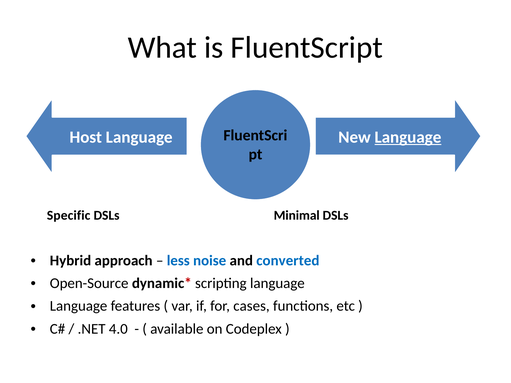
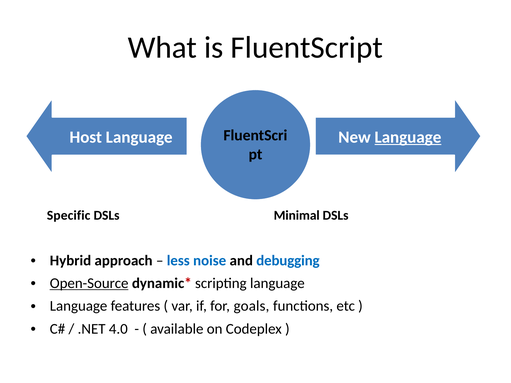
converted: converted -> debugging (288, 261)
Open-Source underline: none -> present (89, 283)
cases: cases -> goals (251, 306)
